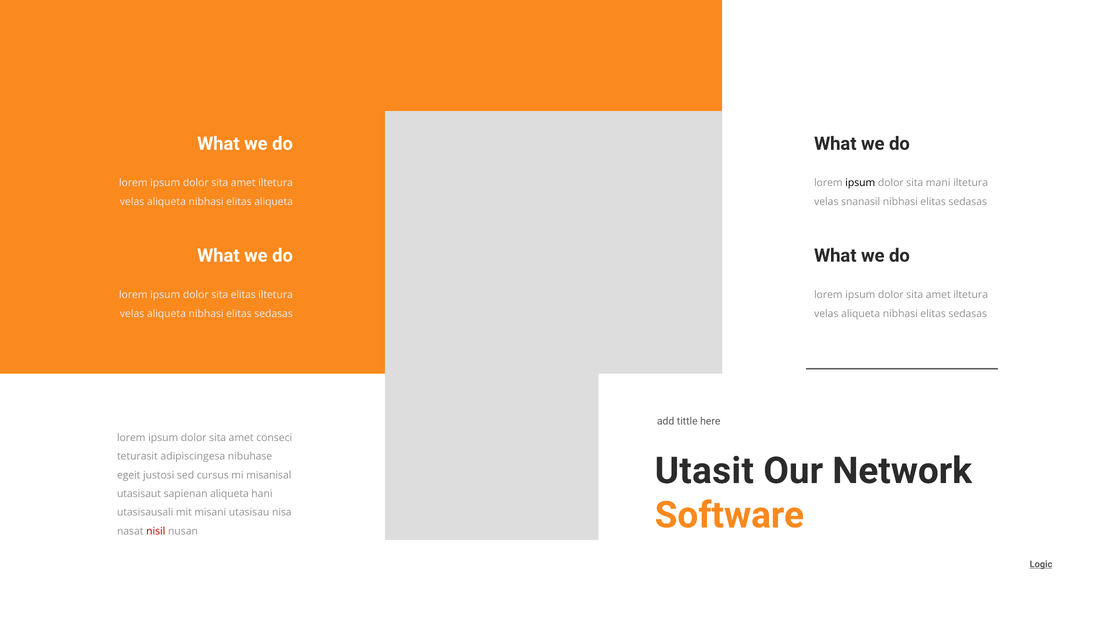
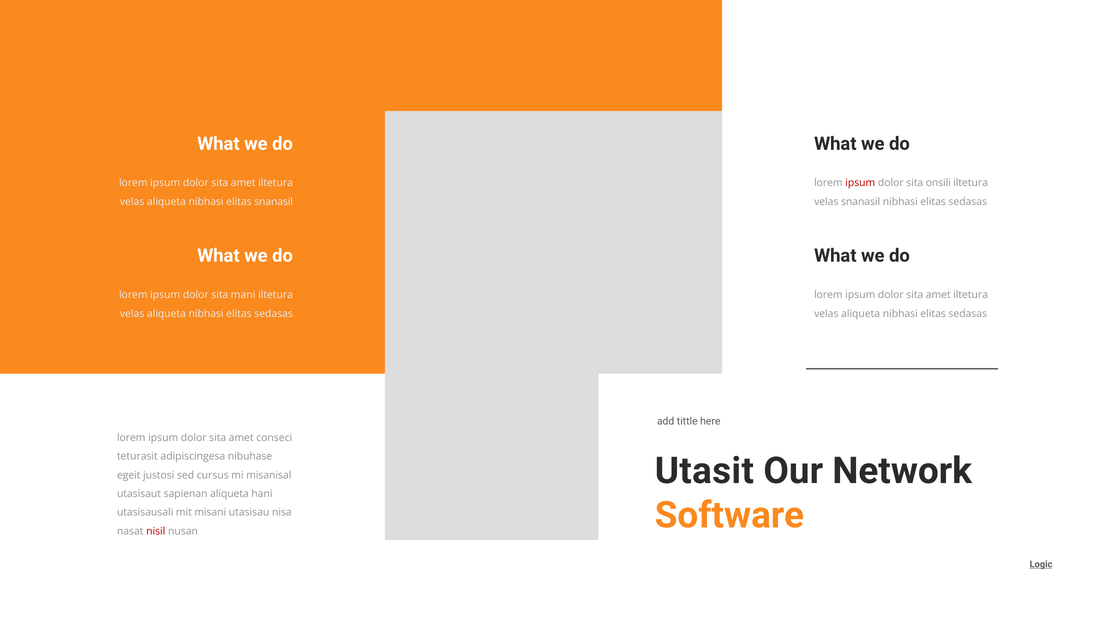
ipsum colour: black -> red (860, 183)
mani: mani -> onsili (938, 183)
elitas aliqueta: aliqueta -> snanasil (274, 202)
sita elitas: elitas -> mani (243, 295)
